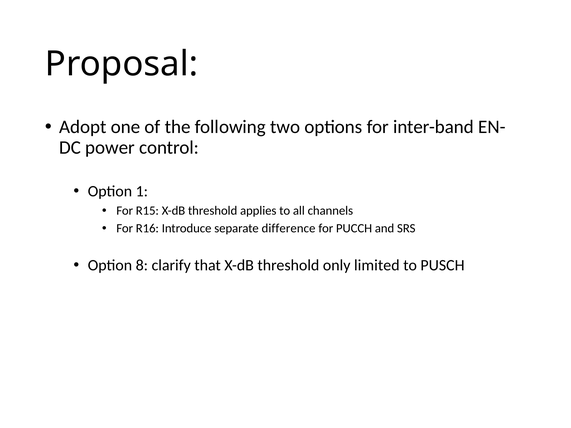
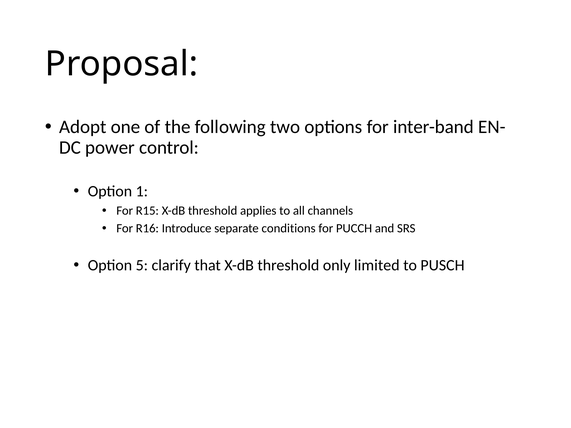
difference: difference -> conditions (289, 229)
8: 8 -> 5 (142, 265)
